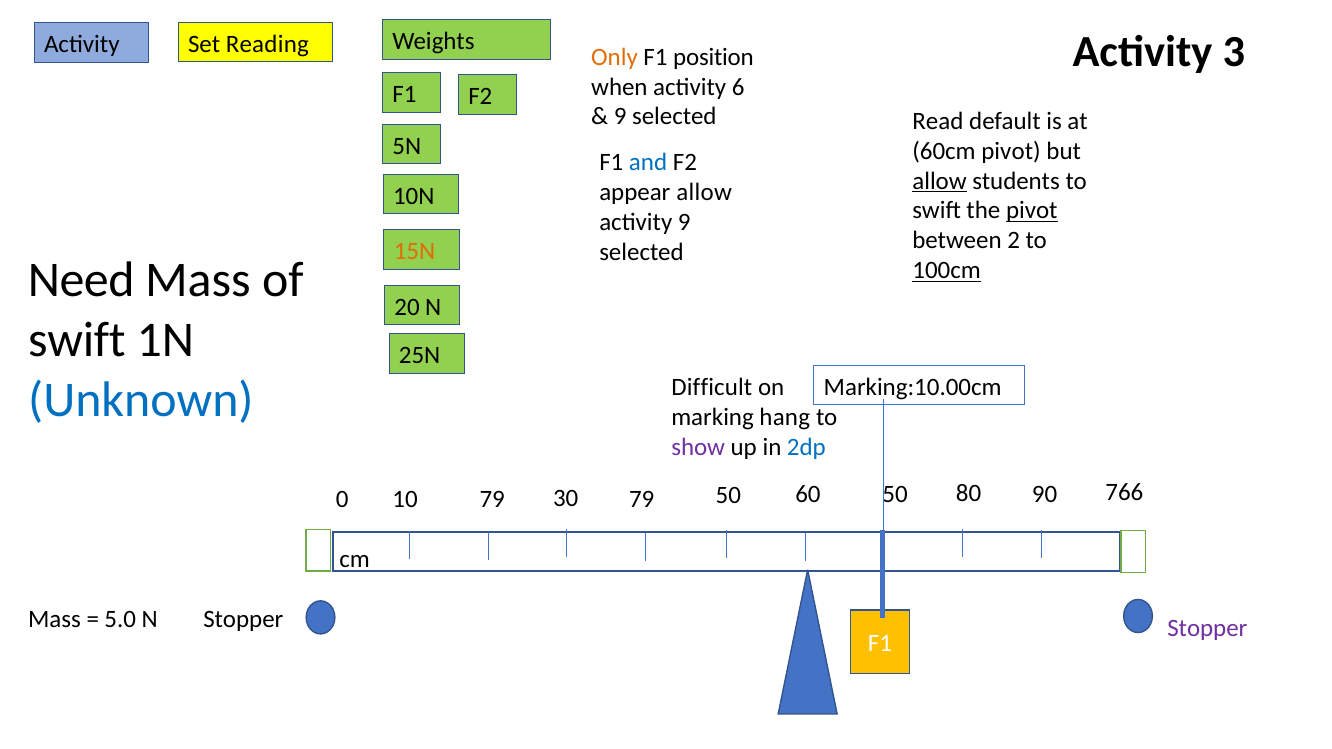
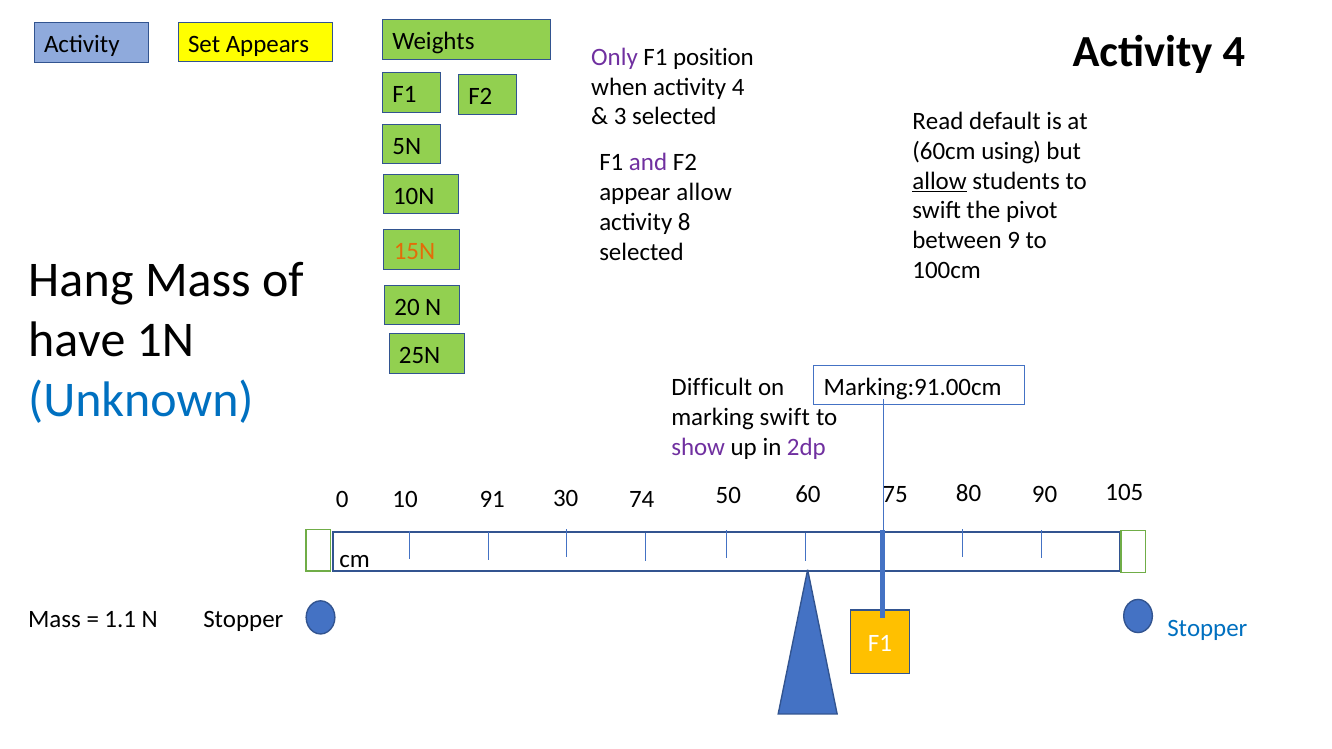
Reading: Reading -> Appears (267, 44)
3: 3 -> 4 (1234, 52)
Only colour: orange -> purple (615, 57)
when activity 6: 6 -> 4 (738, 87)
9: 9 -> 3 (620, 117)
60cm pivot: pivot -> using (1011, 151)
and colour: blue -> purple (648, 163)
pivot underline: present -> none (1032, 211)
activity 9: 9 -> 8 (684, 223)
2: 2 -> 9 (1014, 241)
Need: Need -> Hang (81, 281)
100cm underline: present -> none (947, 271)
swift: swift -> have (77, 340)
Marking:10.00cm: Marking:10.00cm -> Marking:91.00cm (913, 387)
marking hang: hang -> swift (785, 417)
2dp colour: blue -> purple (806, 447)
10 79: 79 -> 91 (492, 499)
30 79: 79 -> 74 (642, 499)
60 50: 50 -> 75 (895, 495)
766: 766 -> 105 (1124, 492)
5.0: 5.0 -> 1.1 (120, 619)
Stopper colour: purple -> blue (1207, 629)
